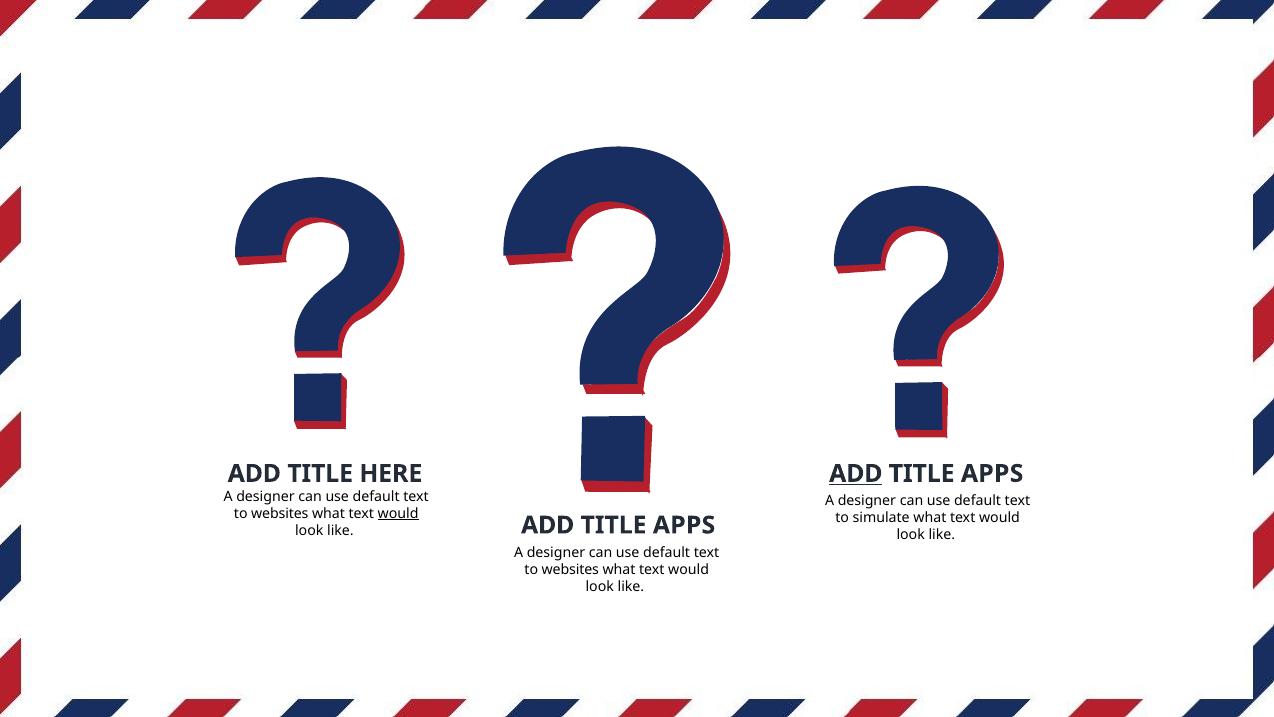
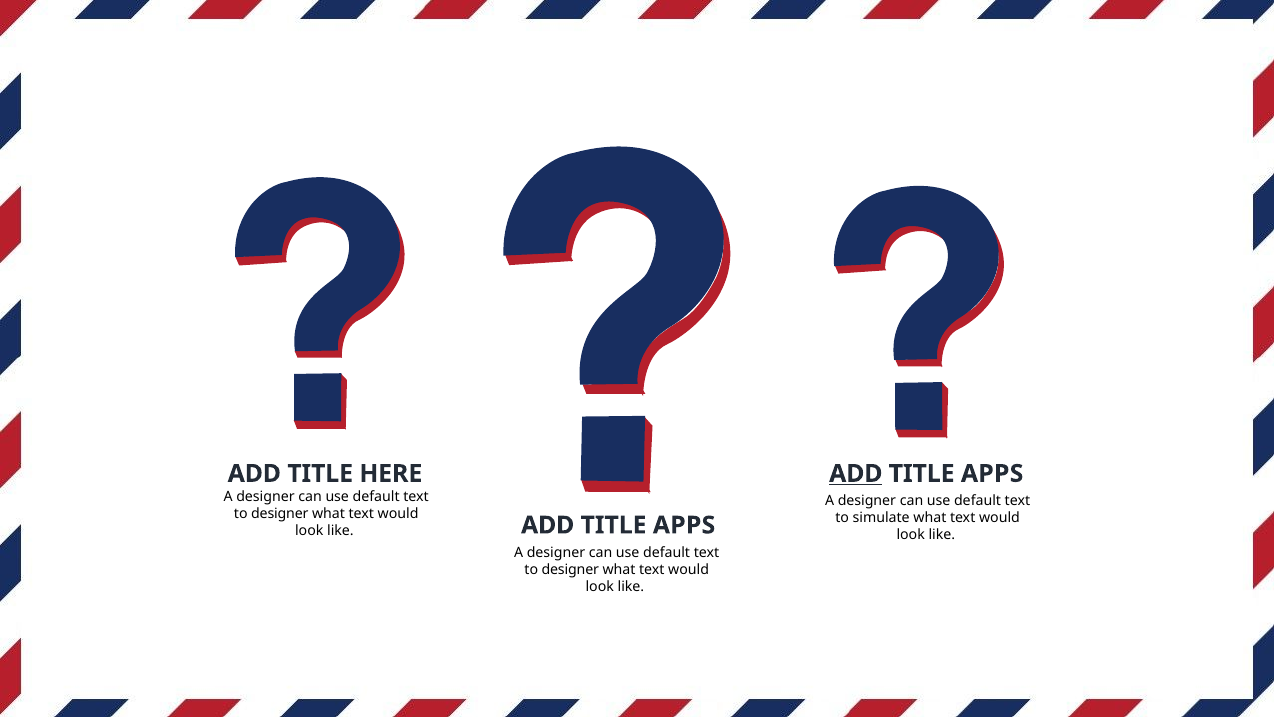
websites: websites -> designer (280, 513)
would underline: present -> none (398, 513)
websites: websites -> designer (570, 569)
